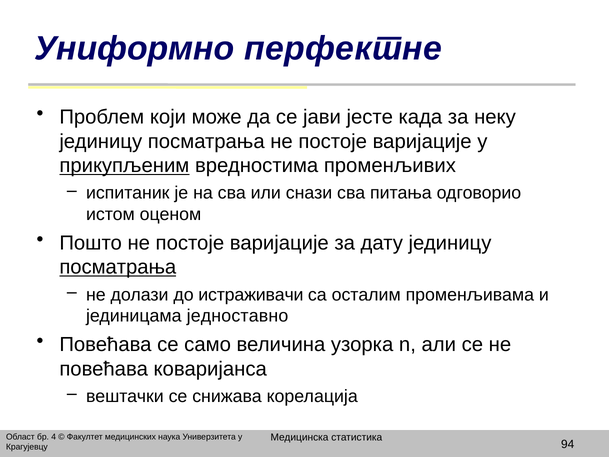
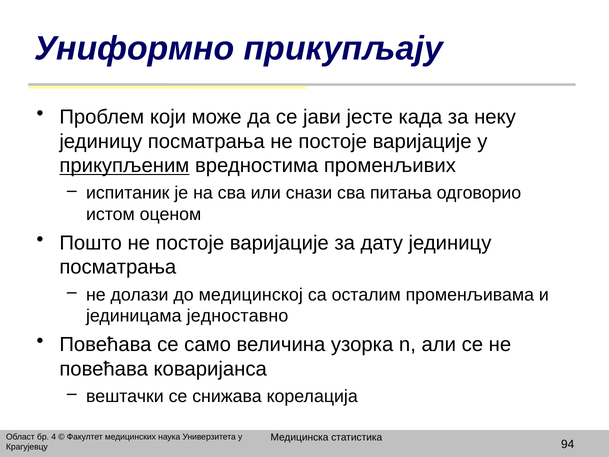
перфектне: перфектне -> прикупљају (343, 49)
посматрања underline: present -> none (118, 267)
истраживачи: истраживачи -> медицинској (251, 295)
